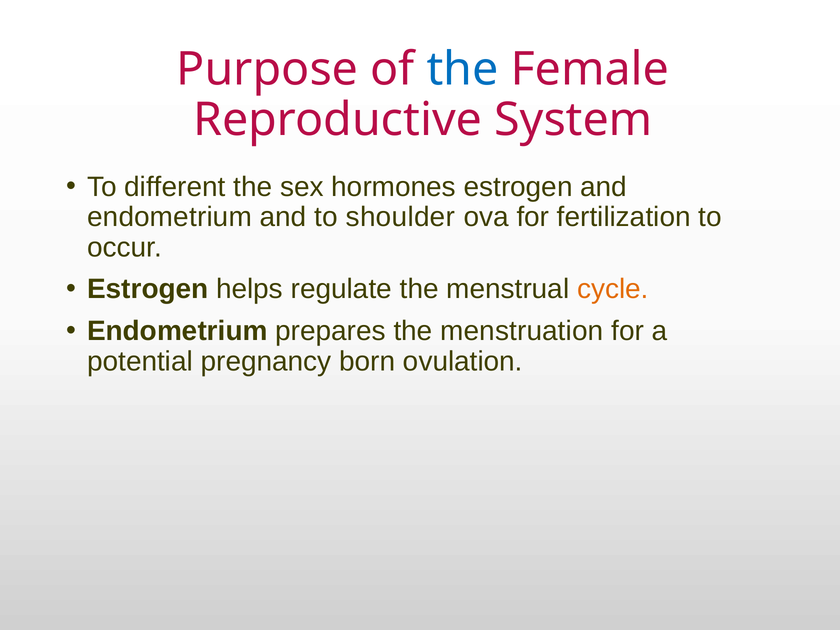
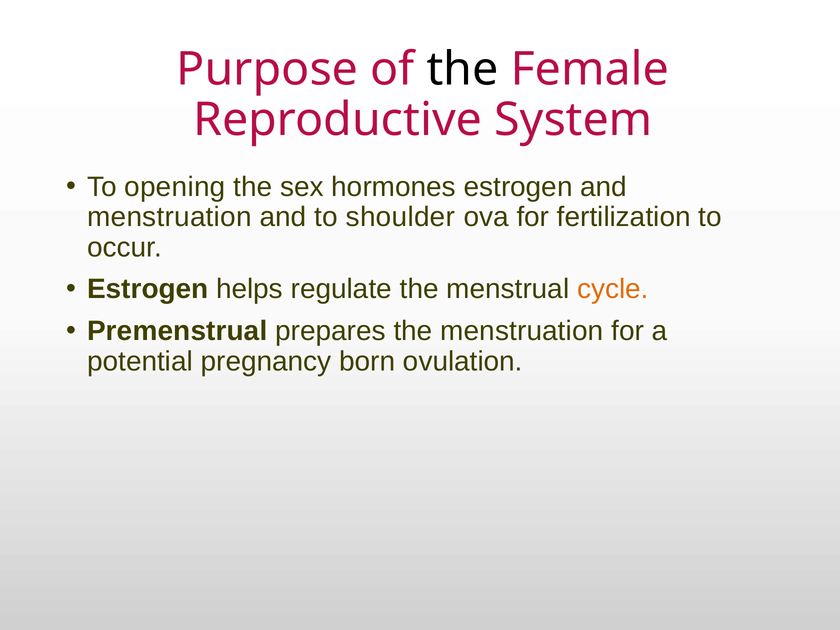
the colour: blue -> black (463, 69)
different: different -> opening (175, 187)
endometrium: endometrium -> menstruation (169, 217)
Endometrium: Endometrium -> Premenstrual (177, 331)
